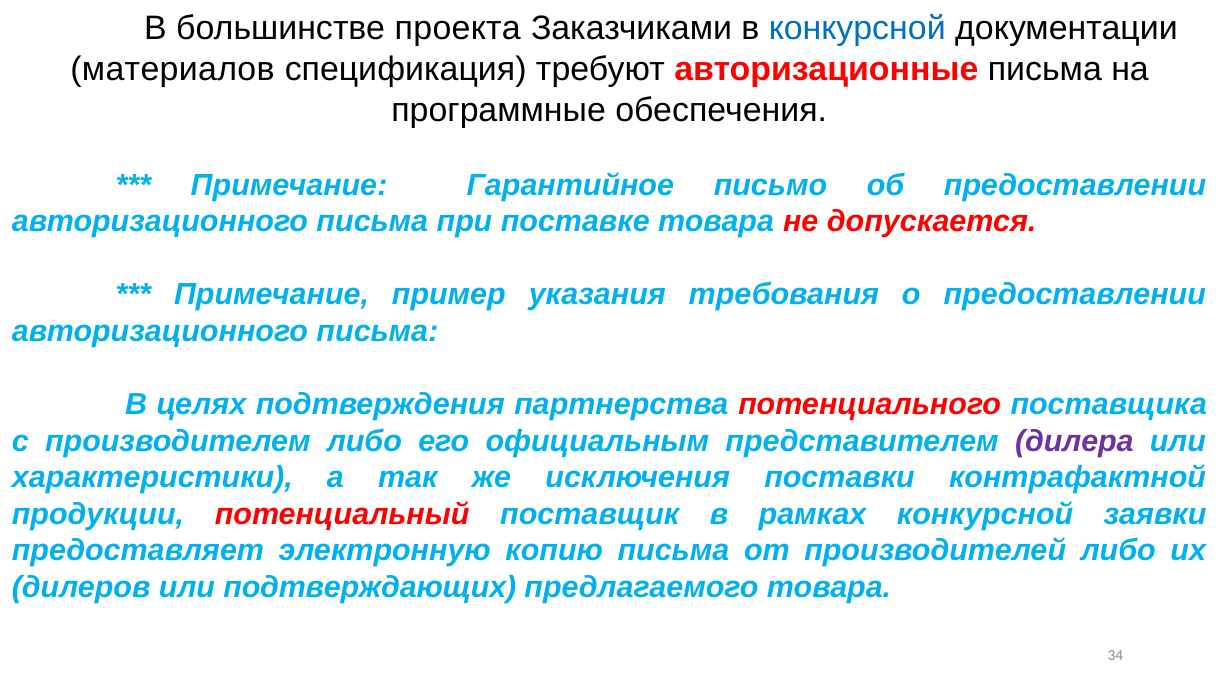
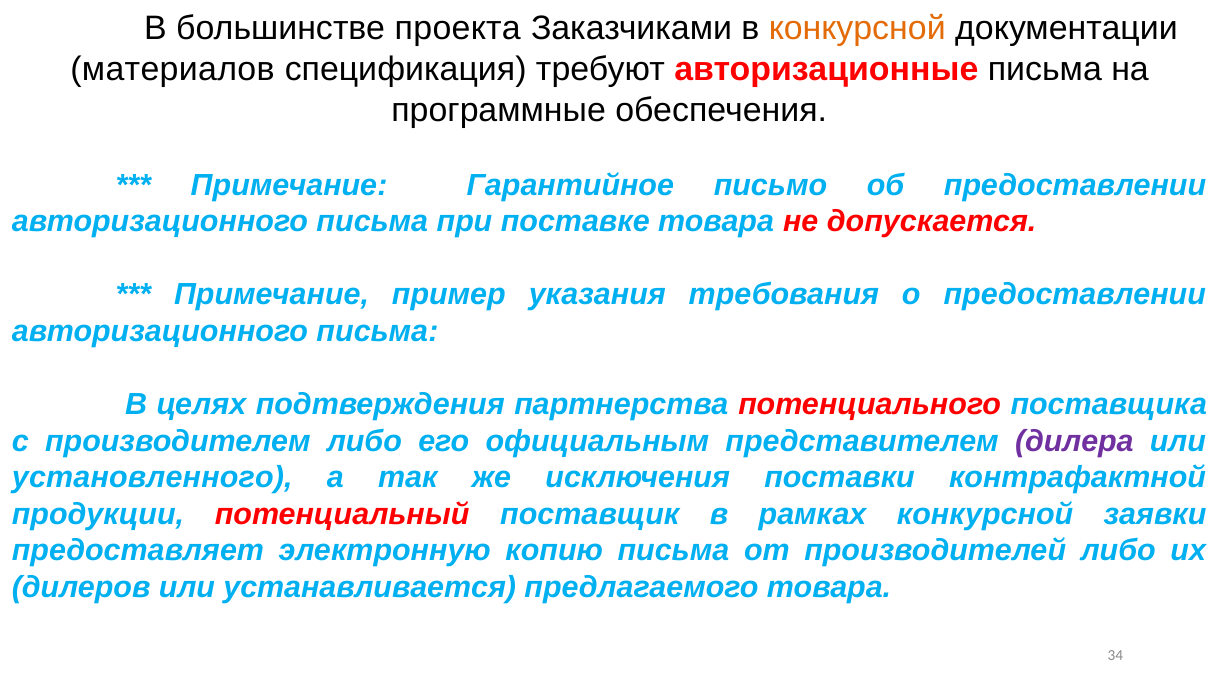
конкурсной colour: blue -> orange (857, 29)
характеристики: характеристики -> установленного (152, 477)
подтверждающих: подтверждающих -> устанавливается (370, 587)
